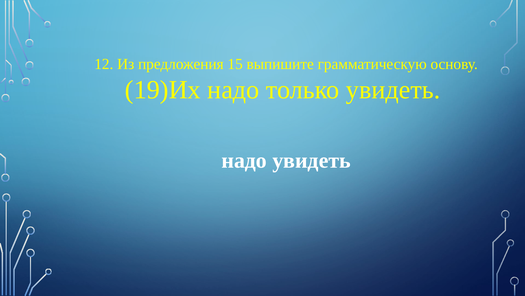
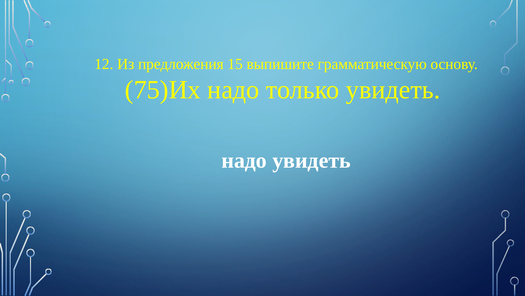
19)Их: 19)Их -> 75)Их (163, 90)
